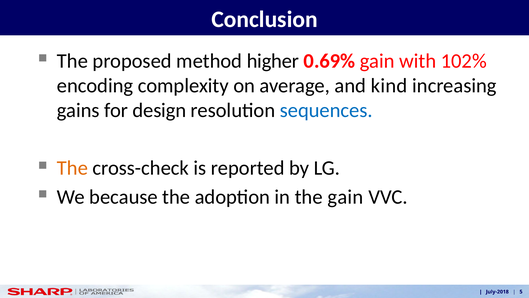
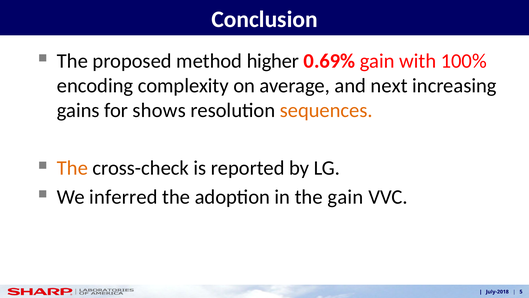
102%: 102% -> 100% (464, 61)
kind: kind -> next (389, 86)
design: design -> shows (159, 110)
sequences colour: blue -> orange (326, 110)
because: because -> inferred (123, 197)
